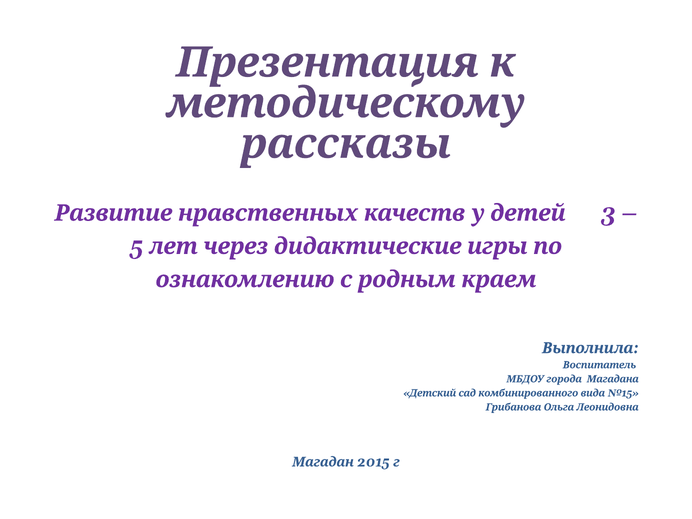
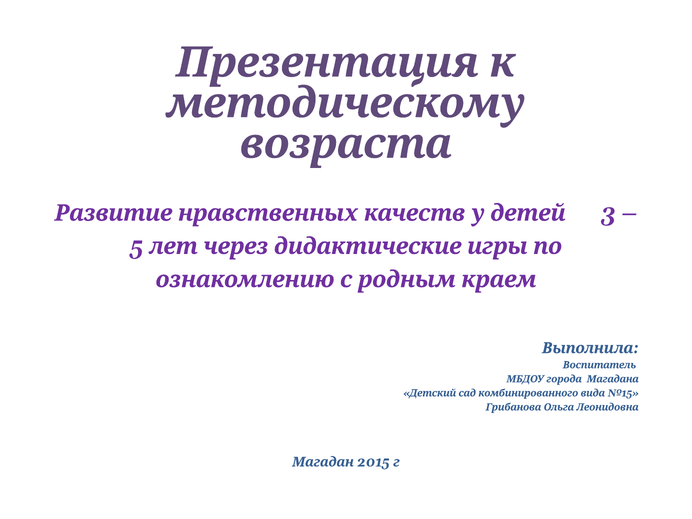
рассказы: рассказы -> возраста (346, 144)
